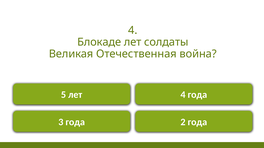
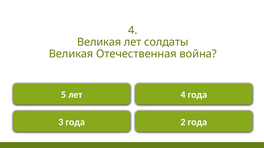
Блокаде: Блокаде -> Великая (99, 42)
